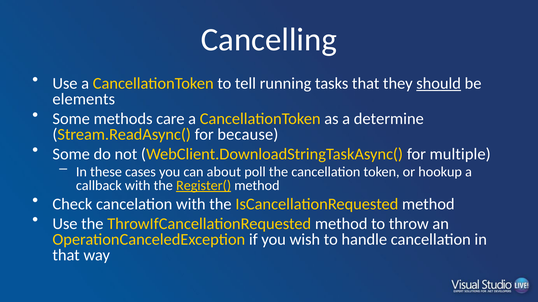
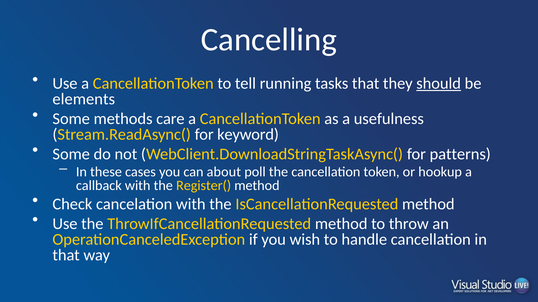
determine: determine -> usefulness (389, 119)
because: because -> keyword (248, 135)
multiple: multiple -> patterns (460, 154)
Register( underline: present -> none (204, 186)
